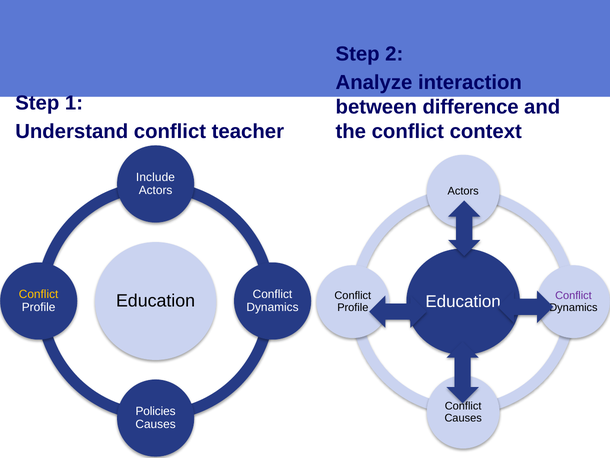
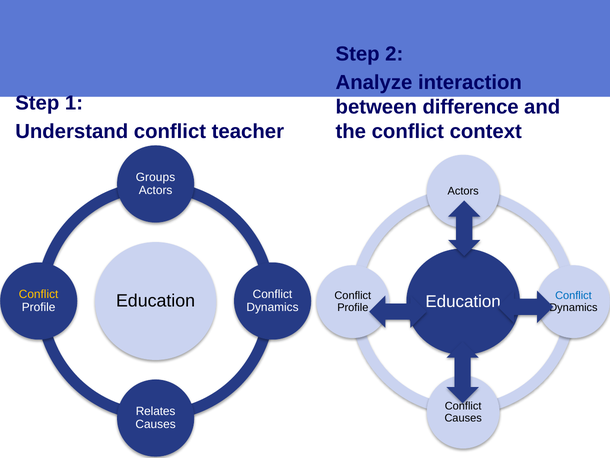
Include: Include -> Groups (155, 177)
Conflict colour: purple -> blue (573, 295)
Policies: Policies -> Relates (156, 411)
